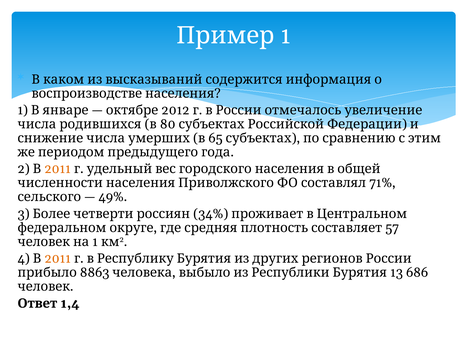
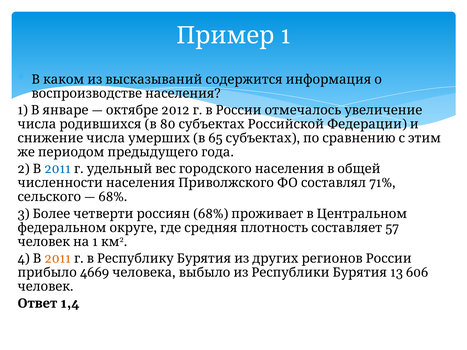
2011 colour: orange -> blue (58, 169)
49%: 49% -> 68% (113, 197)
3 34%: 34% -> 68% (211, 214)
8863: 8863 -> 4669 (95, 273)
686: 686 -> 606 (417, 273)
